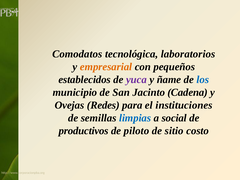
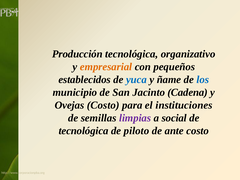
Comodatos: Comodatos -> Producción (77, 54)
laboratorios: laboratorios -> organizativo (188, 54)
yuca colour: purple -> blue (136, 80)
Ovejas Redes: Redes -> Costo (103, 105)
limpias colour: blue -> purple (135, 118)
productivos: productivos -> tecnológica (84, 131)
sitio: sitio -> ante (174, 131)
